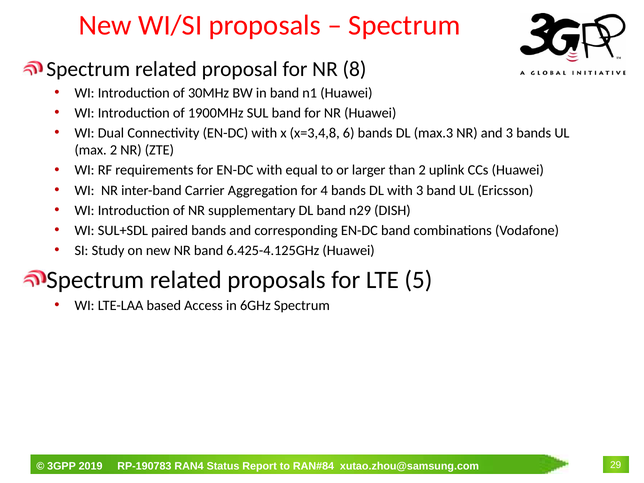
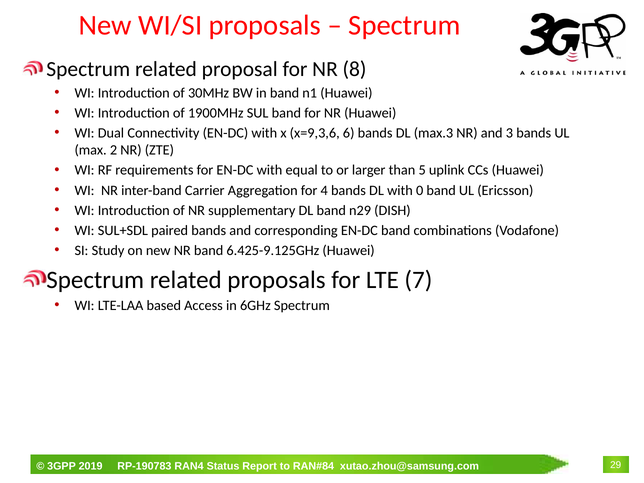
x=3,4,8: x=3,4,8 -> x=9,3,6 (315, 133)
than 2: 2 -> 5 (422, 170)
with 3: 3 -> 0 (420, 190)
6.425-4.125GHz: 6.425-4.125GHz -> 6.425-9.125GHz (273, 250)
5: 5 -> 7 (418, 280)
